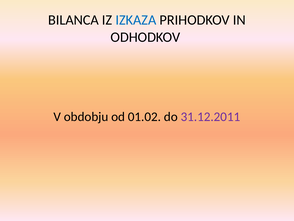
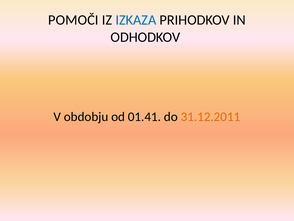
BILANCA: BILANCA -> POMOČI (73, 20)
01.02: 01.02 -> 01.41 (144, 117)
31.12.2011 colour: purple -> orange (210, 117)
